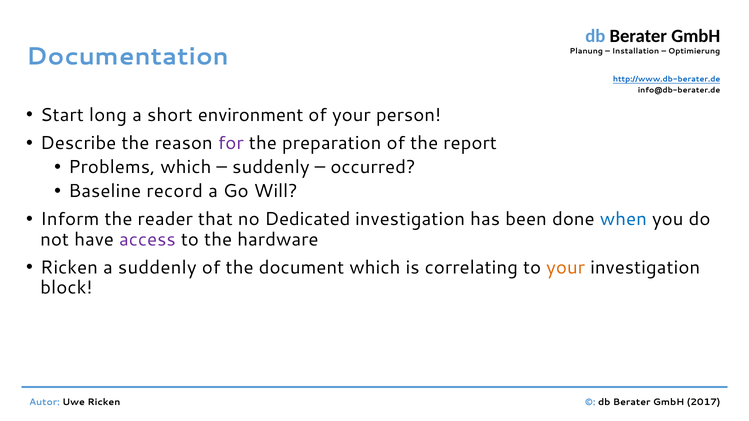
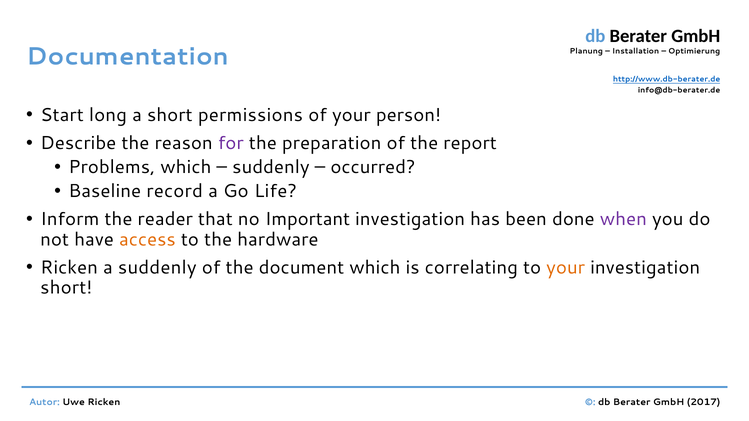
environment: environment -> permissions (250, 115)
Will: Will -> Life (276, 191)
Dedicated: Dedicated -> Important (307, 219)
when colour: blue -> purple (623, 219)
access colour: purple -> orange (147, 240)
block: block -> short (66, 288)
